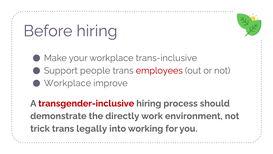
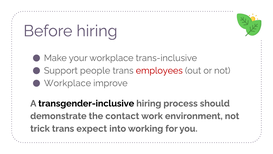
transgender-inclusive colour: red -> black (86, 103)
directly: directly -> contact (122, 116)
legally: legally -> expect (92, 128)
